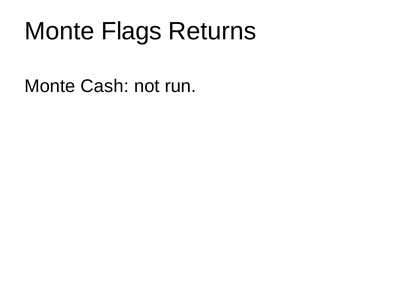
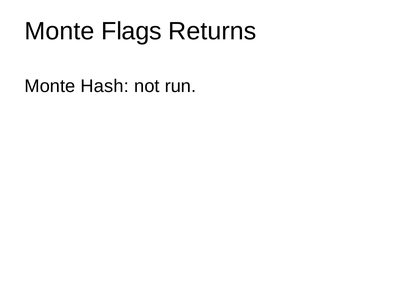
Cash: Cash -> Hash (105, 86)
